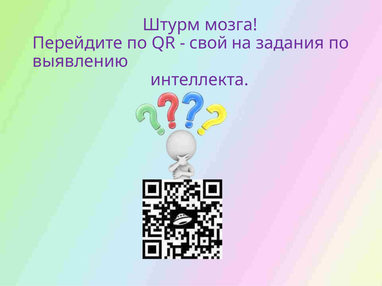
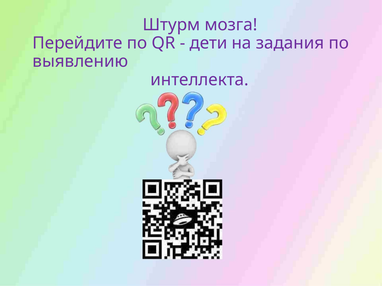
свой: свой -> дети (209, 43)
